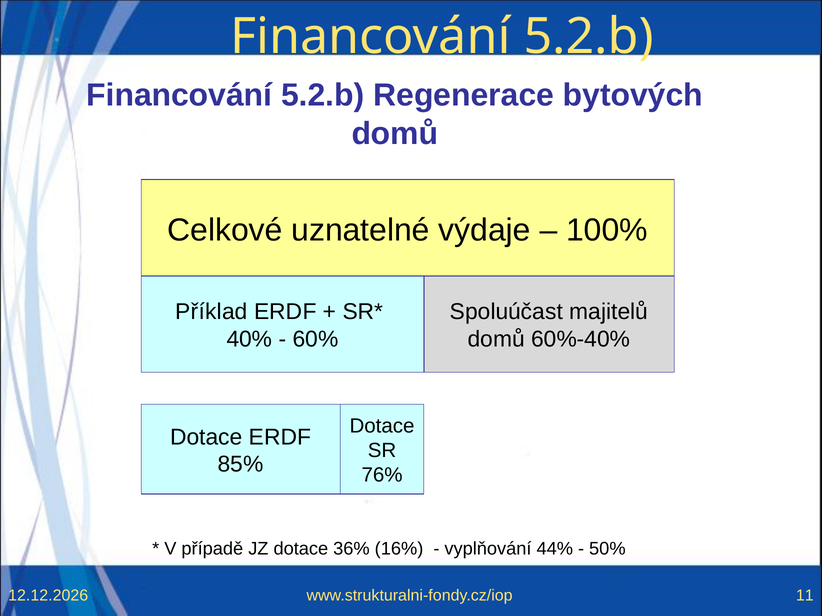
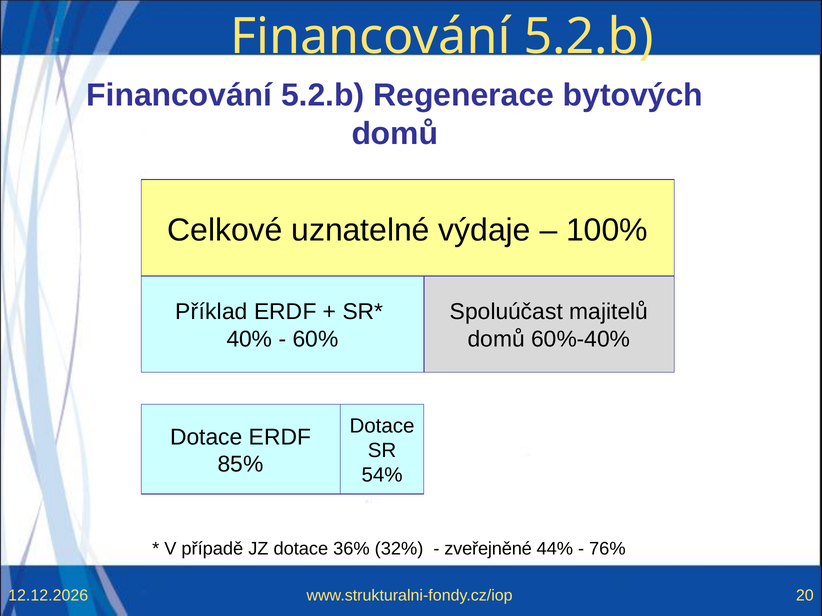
76%: 76% -> 54% (382, 476)
16%: 16% -> 32% (399, 549)
vyplňování: vyplňování -> zveřejněné (488, 549)
50%: 50% -> 76% (607, 549)
11: 11 -> 20 (805, 596)
